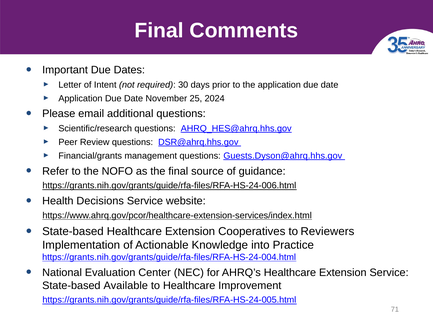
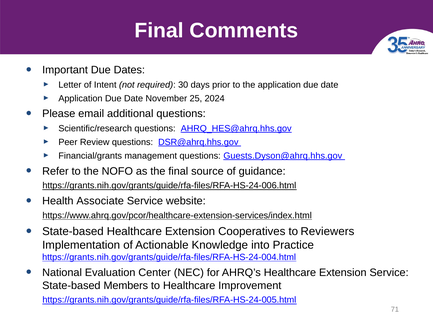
Decisions: Decisions -> Associate (100, 201)
Available: Available -> Members (126, 286)
